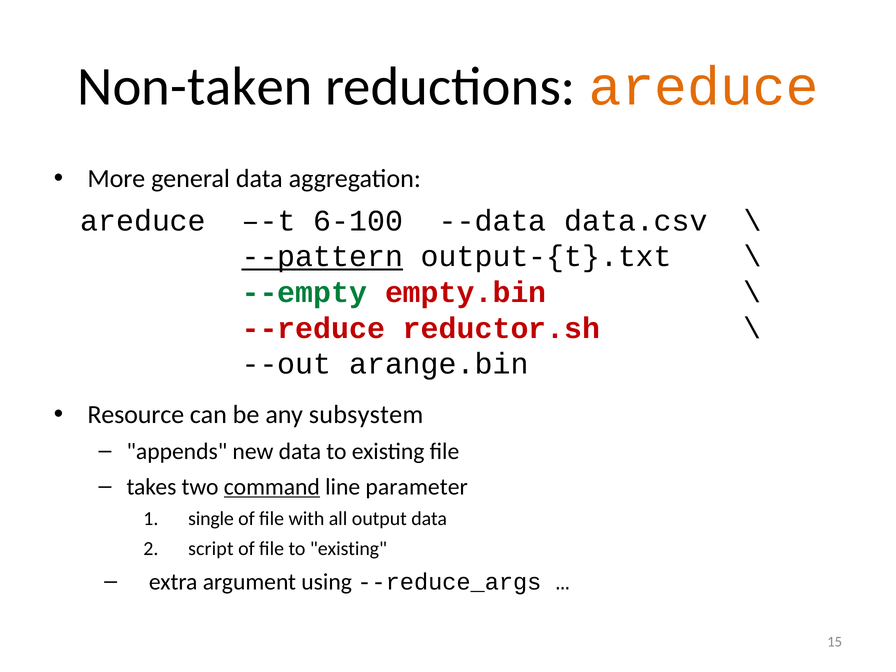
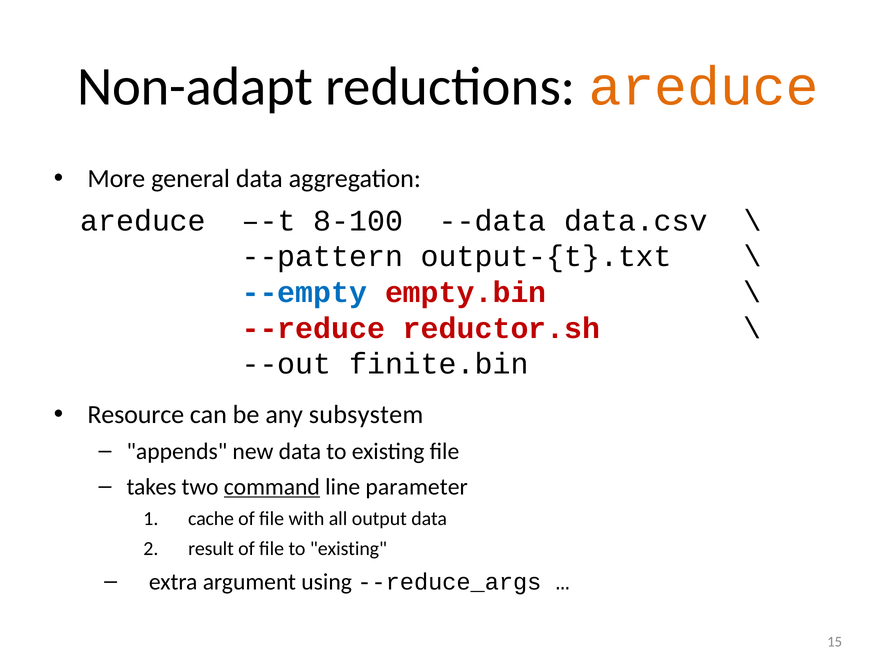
Non-taken: Non-taken -> Non-adapt (195, 87)
6-100: 6-100 -> 8-100 (358, 221)
--pattern underline: present -> none (322, 257)
--empty colour: green -> blue (304, 292)
arange.bin: arange.bin -> finite.bin (439, 364)
single: single -> cache (211, 519)
script: script -> result (211, 548)
